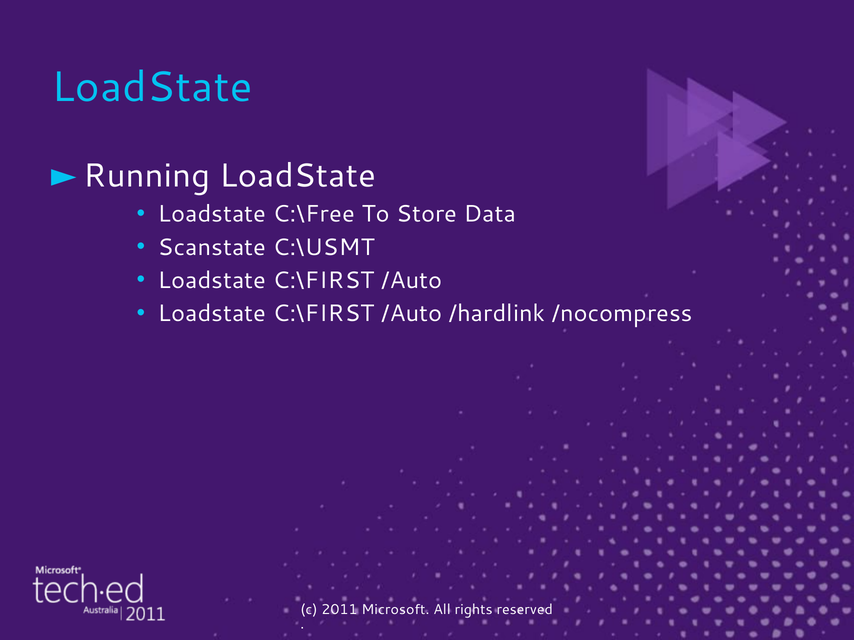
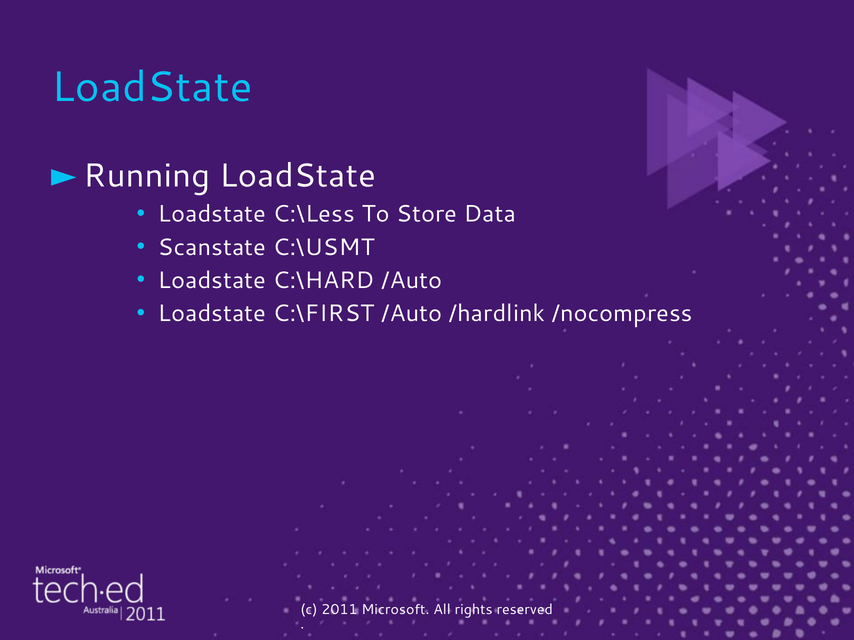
C:\Free: C:\Free -> C:\Less (314, 214)
C:\FIRST: C:\FIRST -> C:\HARD (324, 281)
